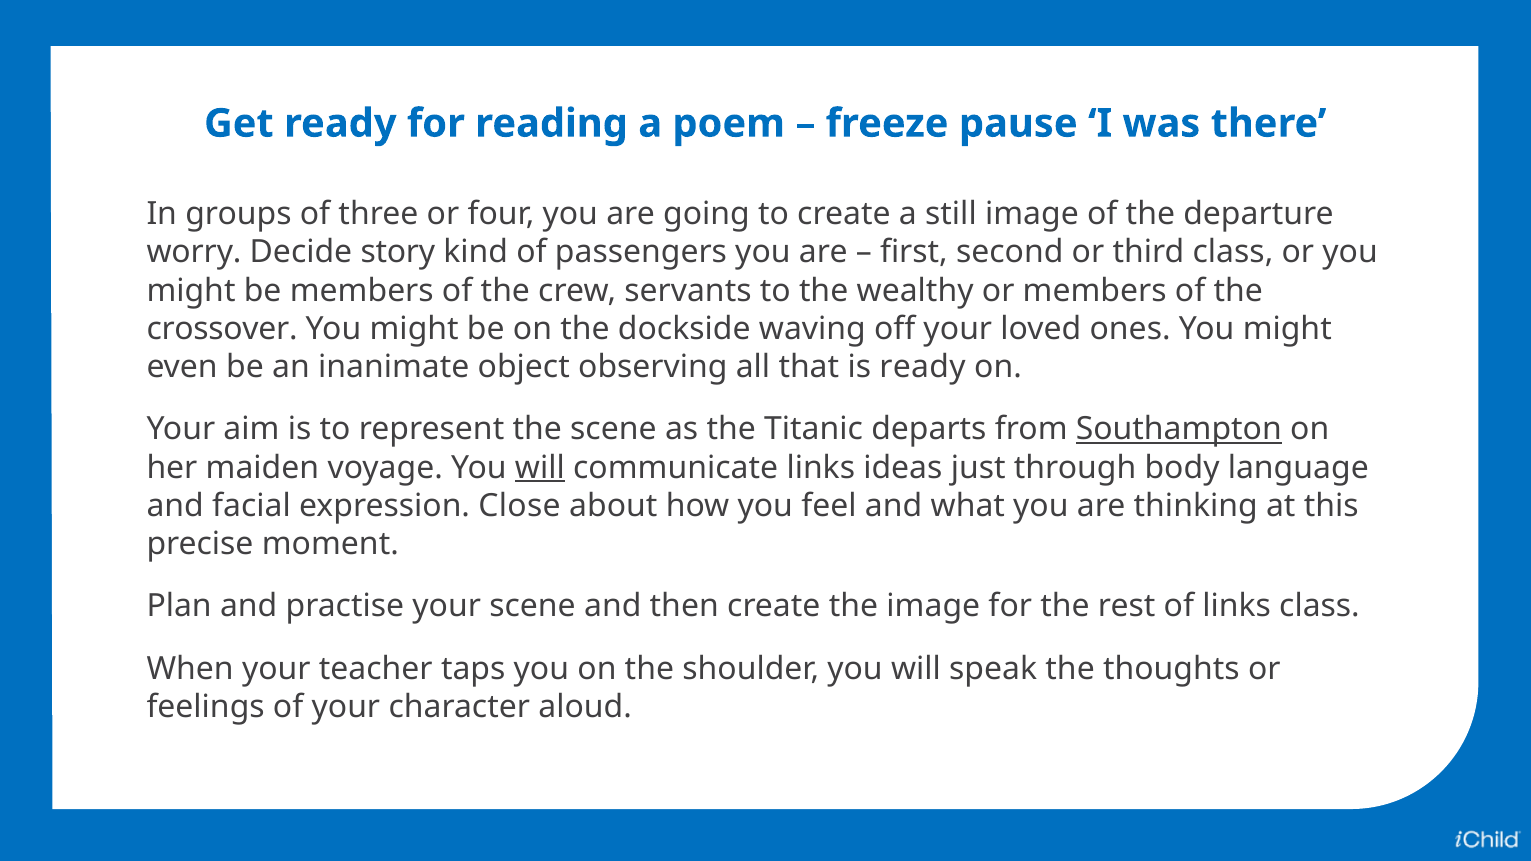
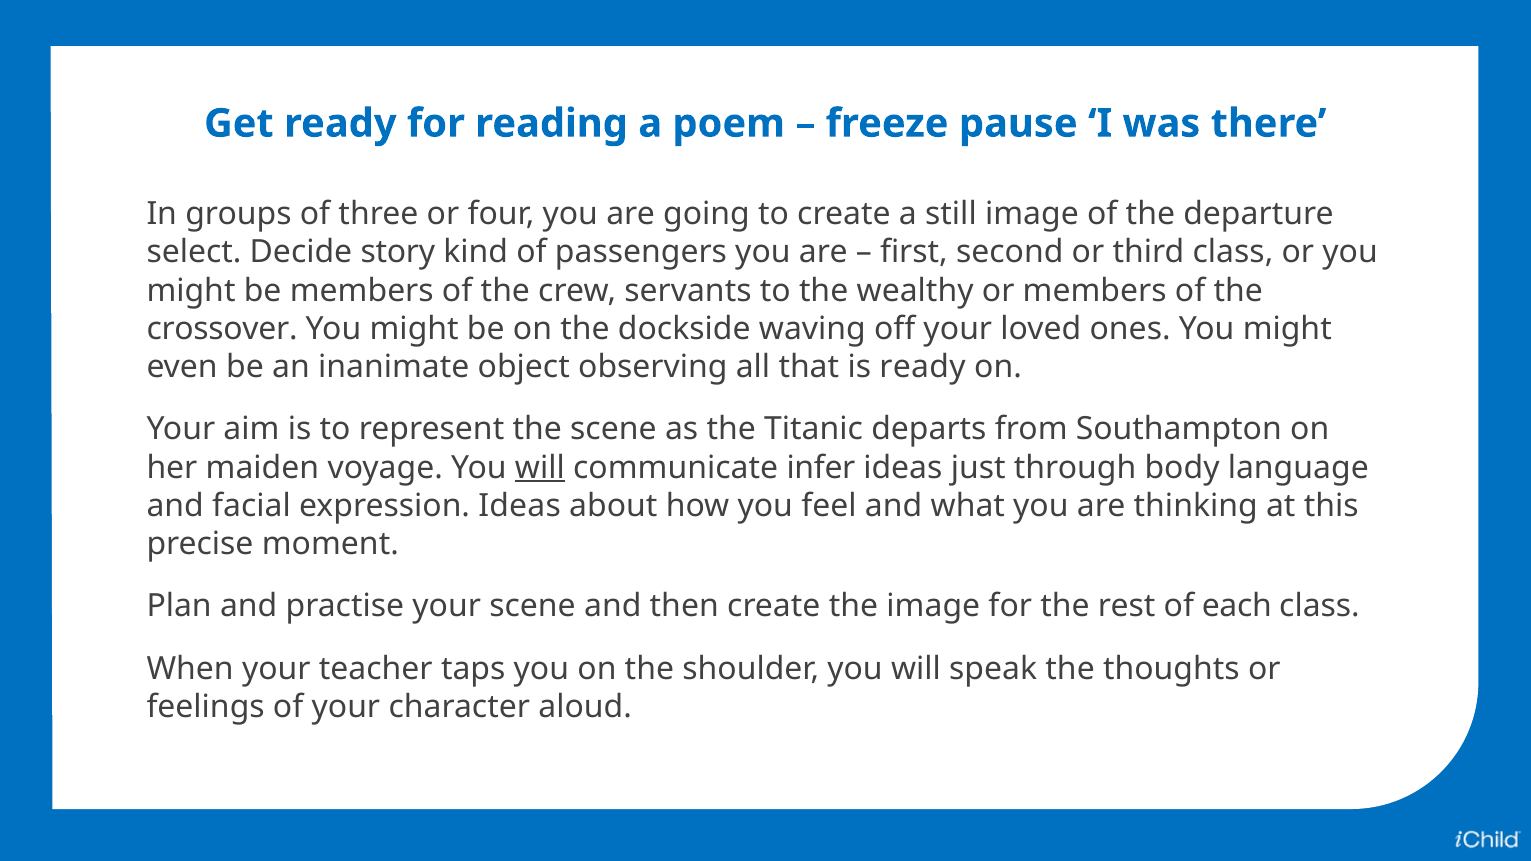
worry: worry -> select (194, 252)
Southampton underline: present -> none (1179, 429)
communicate links: links -> infer (821, 468)
expression Close: Close -> Ideas (520, 506)
of links: links -> each (1237, 606)
